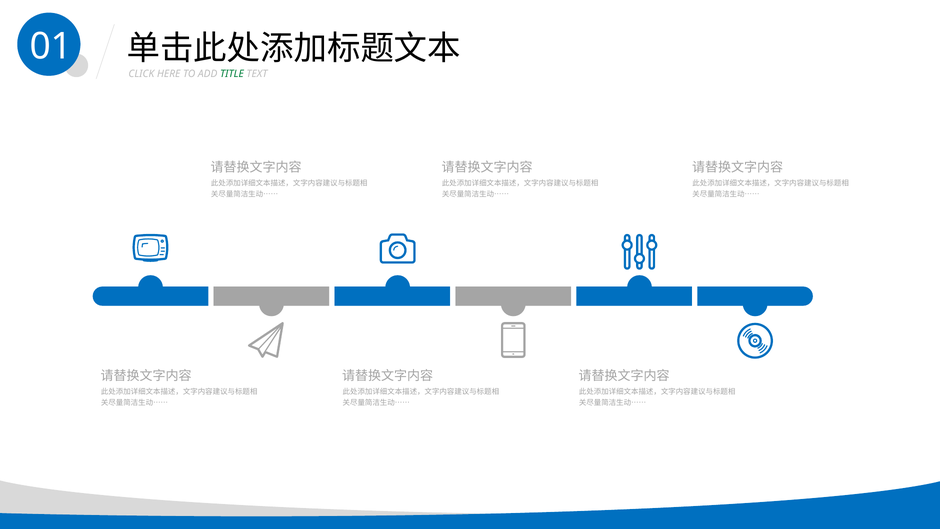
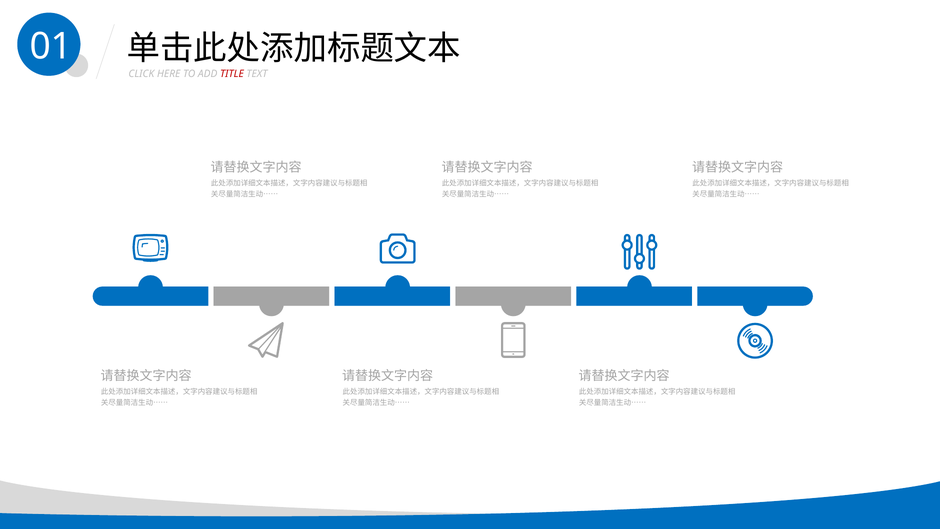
TITLE colour: green -> red (232, 74)
